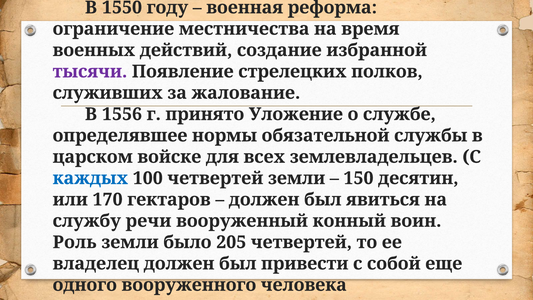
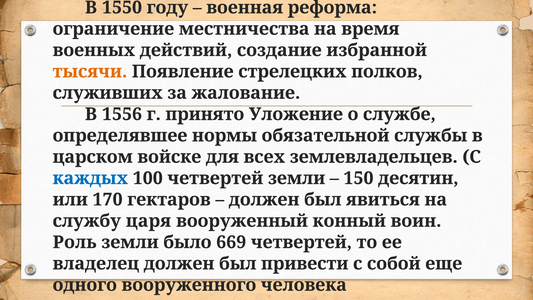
тысячи colour: purple -> orange (90, 72)
речи: речи -> царя (148, 221)
205: 205 -> 669 (231, 242)
